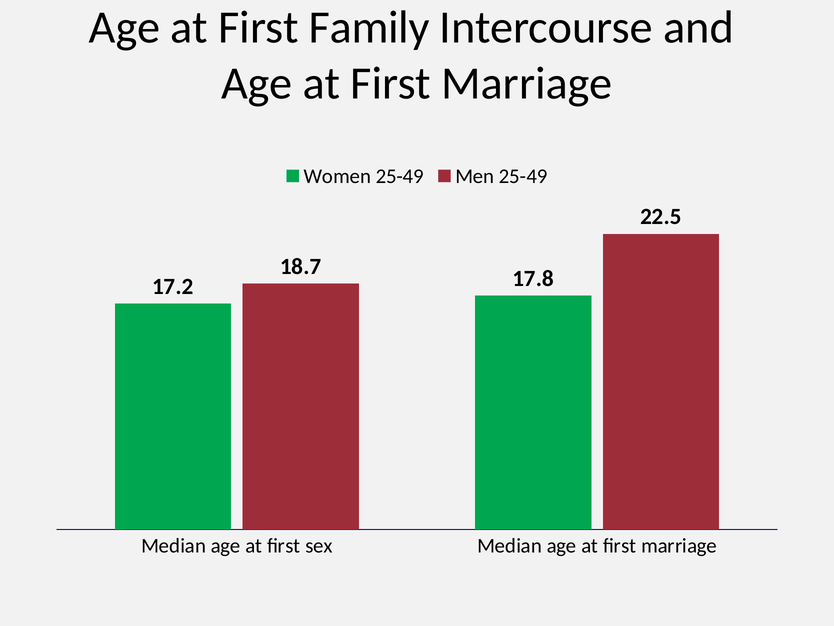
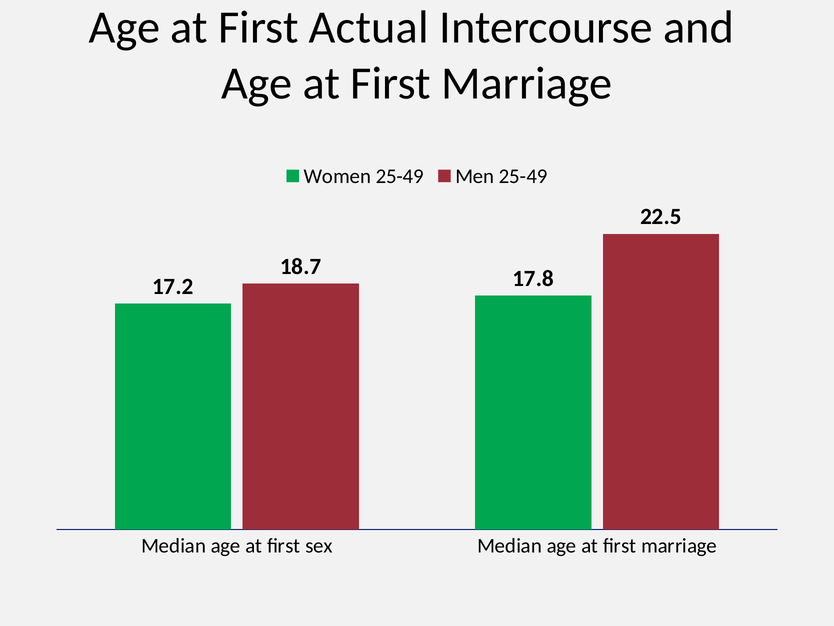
Family: Family -> Actual (369, 28)
